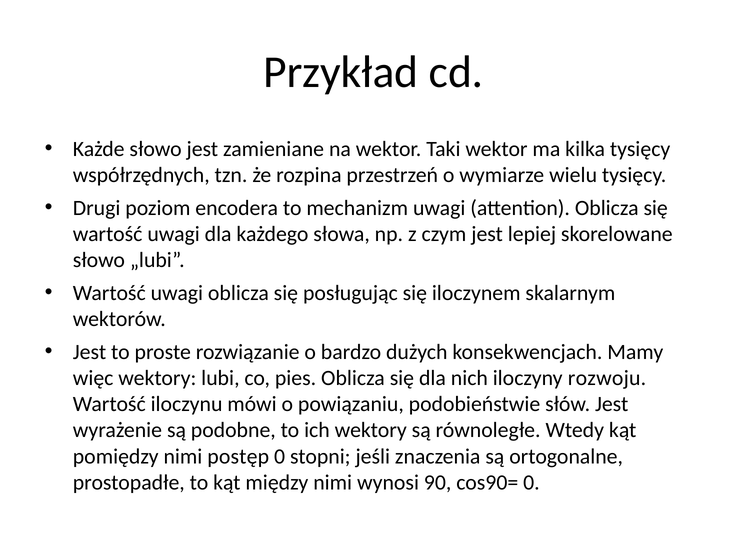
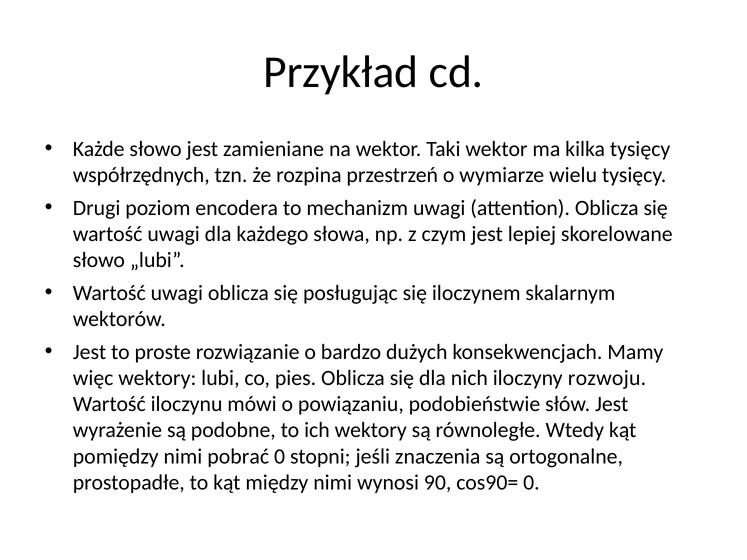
postęp: postęp -> pobrać (238, 457)
